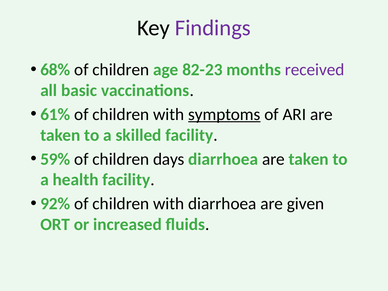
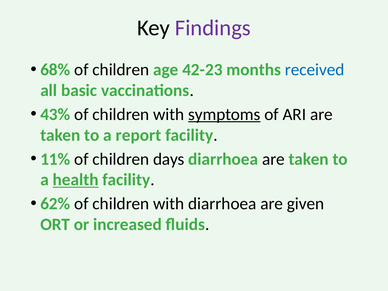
82-23: 82-23 -> 42-23 (202, 70)
received colour: purple -> blue (315, 70)
61%: 61% -> 43% (55, 114)
skilled: skilled -> report (138, 135)
59%: 59% -> 11% (55, 159)
health underline: none -> present (76, 180)
92%: 92% -> 62% (55, 204)
